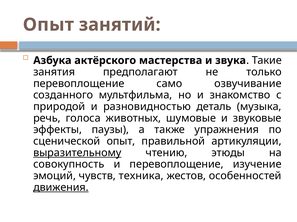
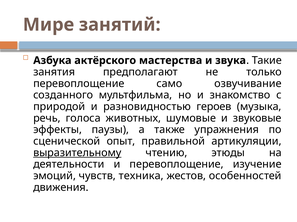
Опыт: Опыт -> Мире (48, 25)
деталь: деталь -> героев (214, 107)
совокупность: совокупность -> деятельности (69, 165)
движения underline: present -> none (61, 188)
